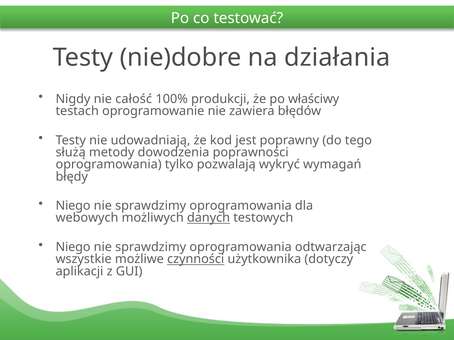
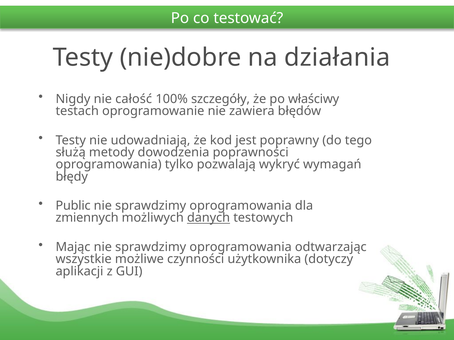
produkcji: produkcji -> szczegóły (221, 99)
Niego: Niego -> Public (73, 206)
webowych: webowych -> zmiennych (87, 218)
Niego: Niego -> Mając (73, 247)
czynności underline: present -> none (196, 260)
